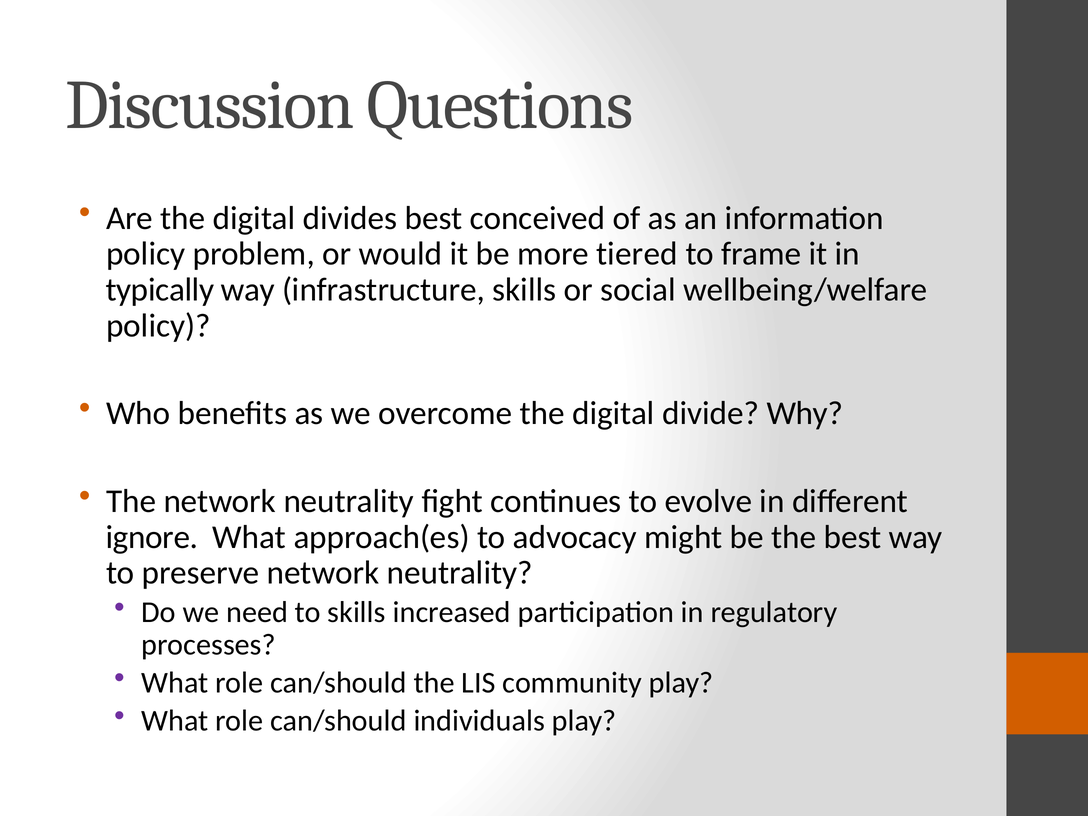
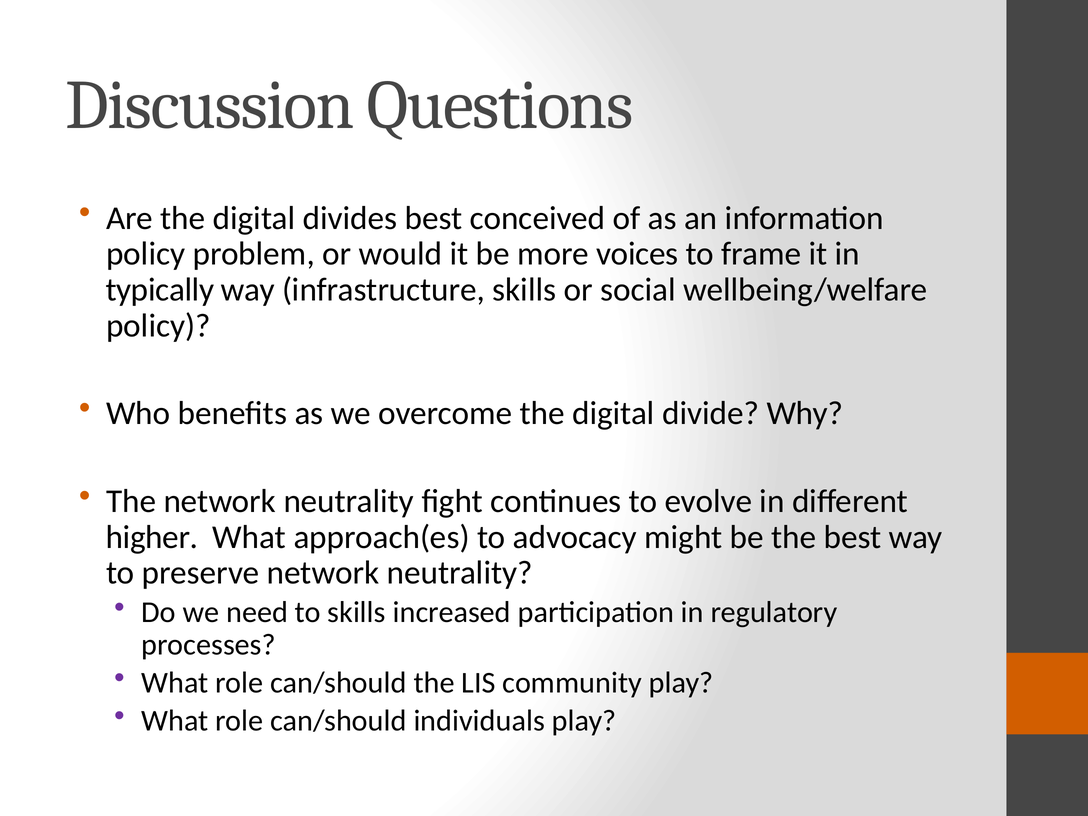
tiered: tiered -> voices (637, 254)
ignore: ignore -> higher (152, 537)
